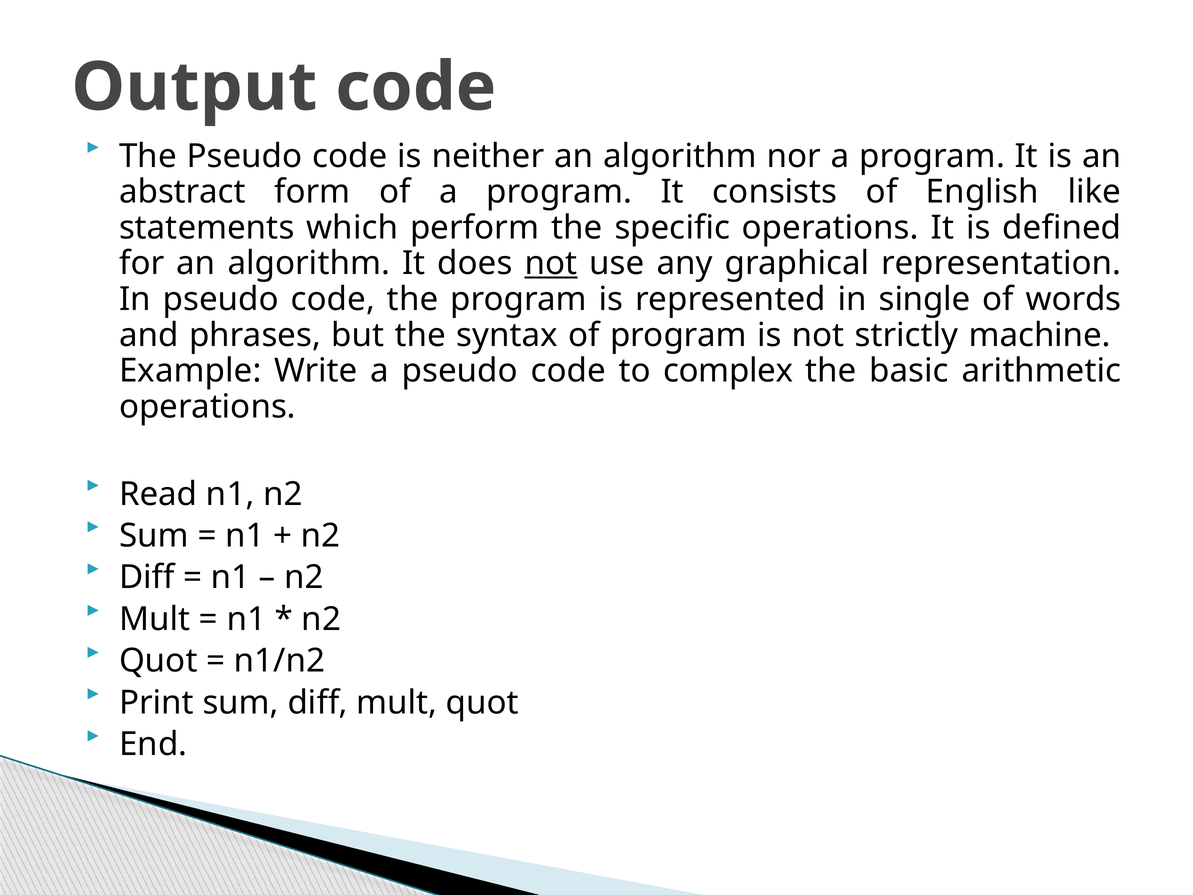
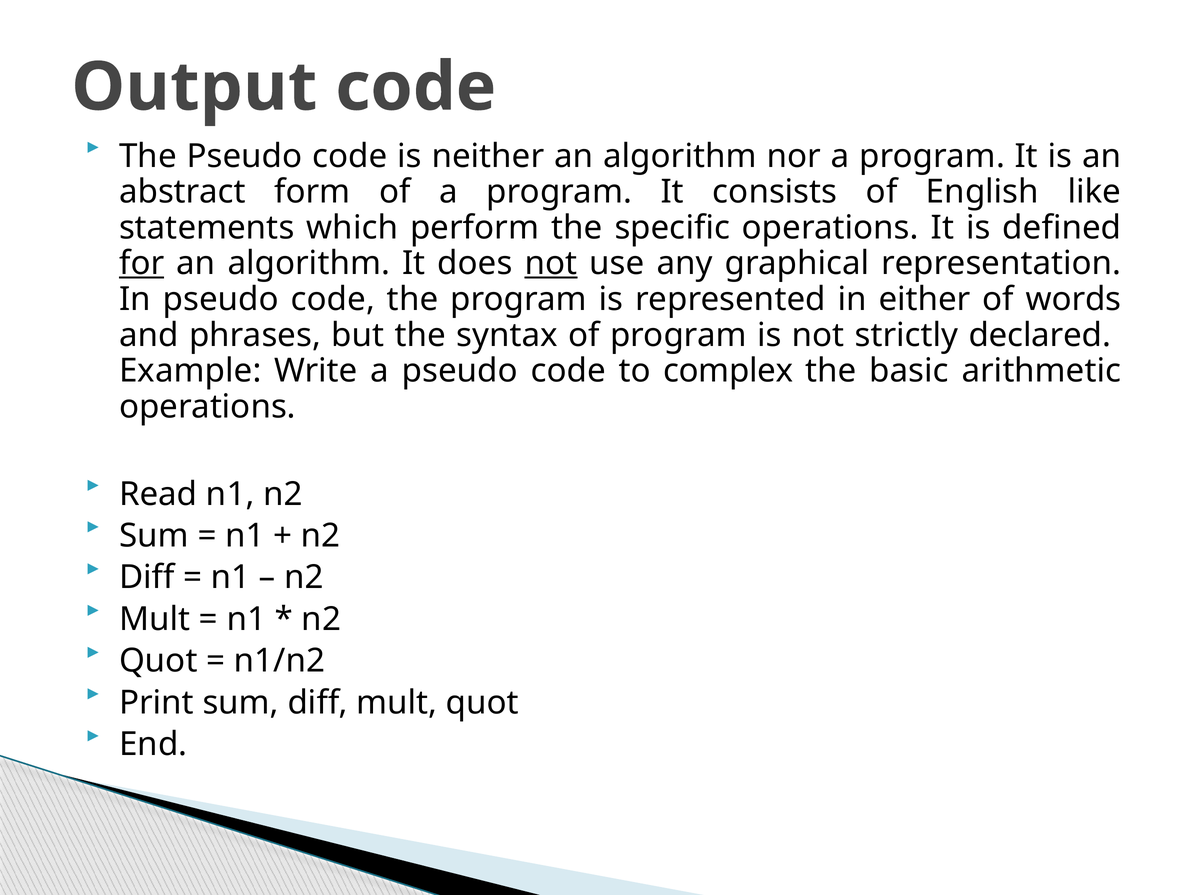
for underline: none -> present (142, 263)
single: single -> either (925, 299)
machine: machine -> declared (1040, 335)
